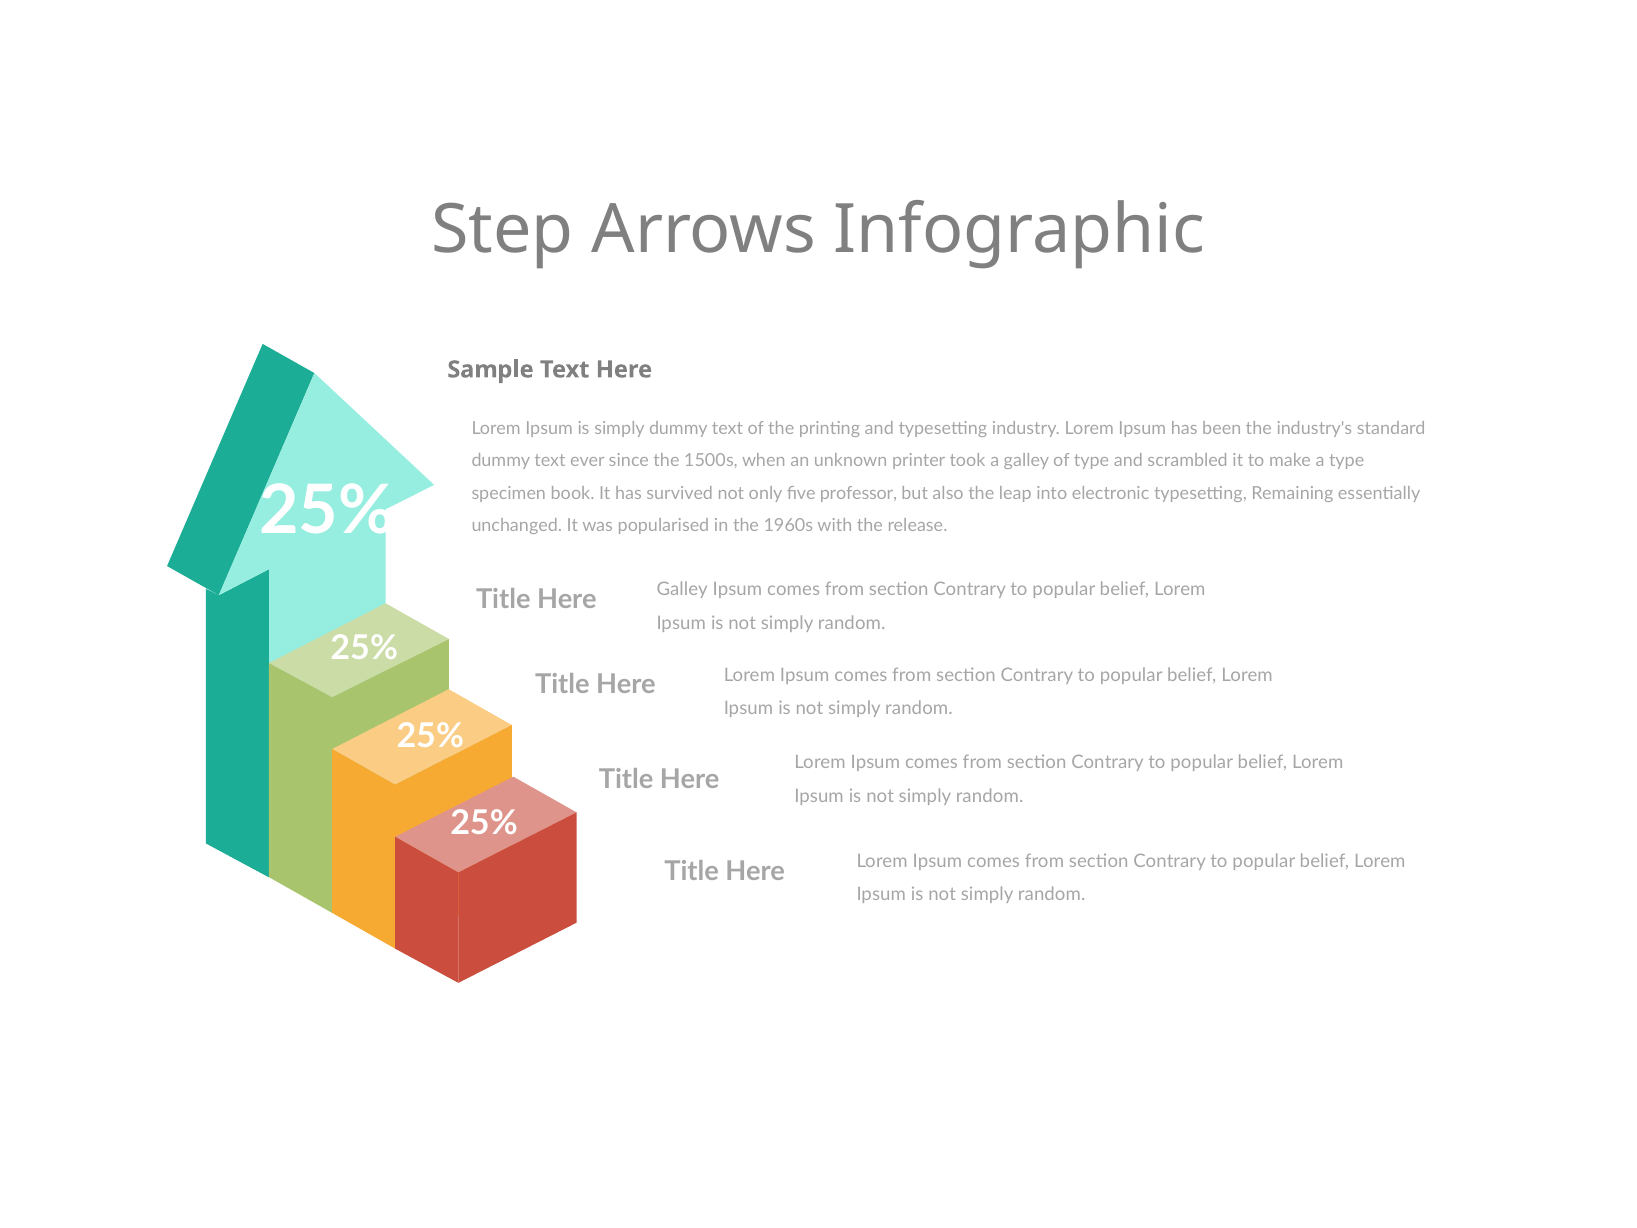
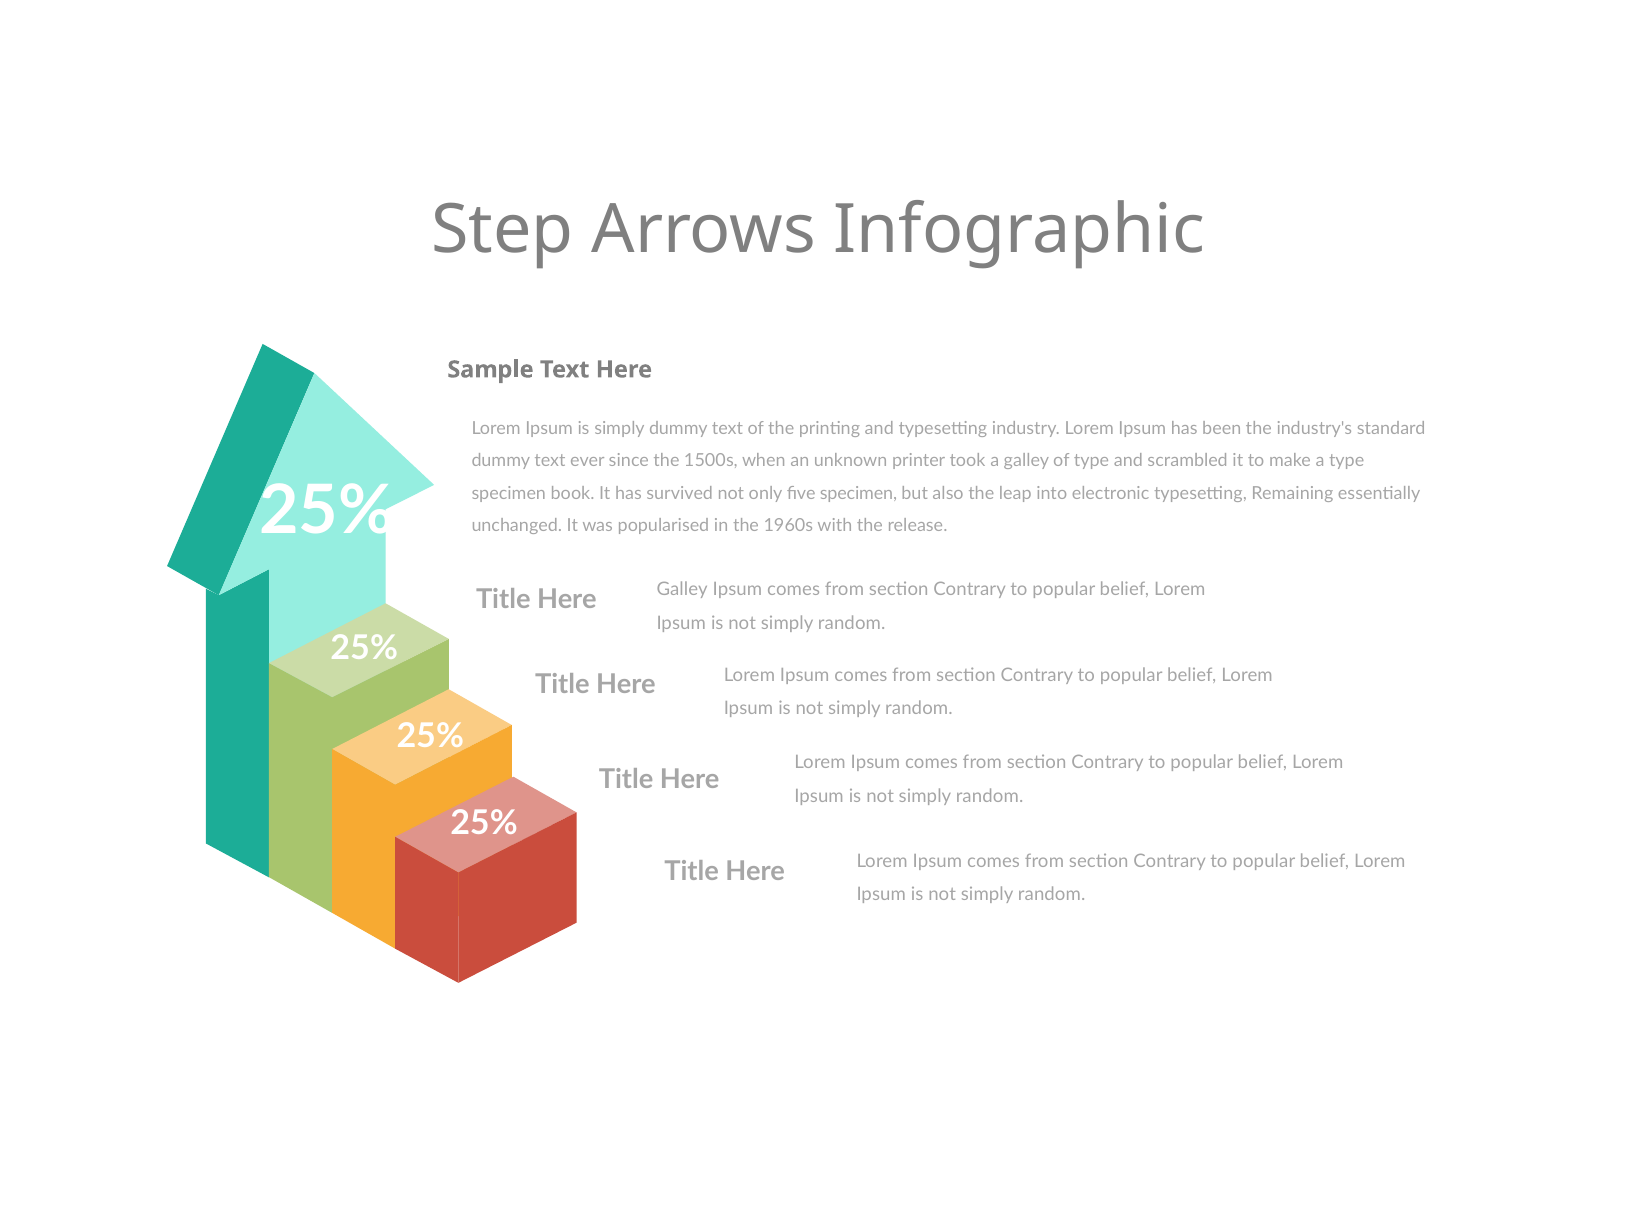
five professor: professor -> specimen (858, 493)
